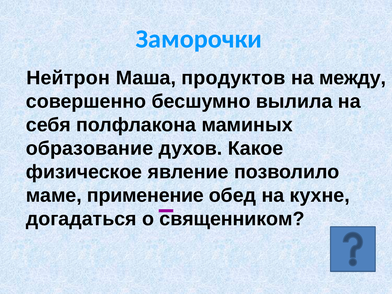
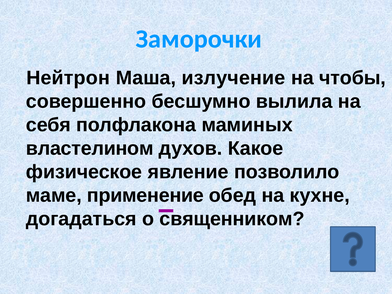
продуктов: продуктов -> излучение (233, 78)
между: между -> чтобы (353, 78)
образование: образование -> властелином (90, 148)
